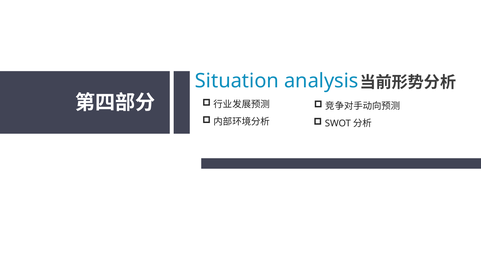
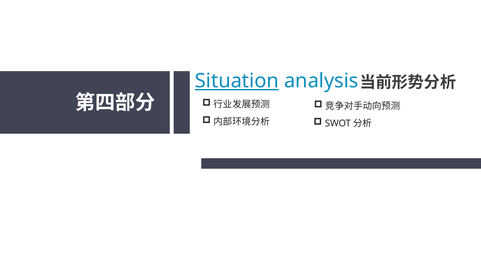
Situation underline: none -> present (237, 81)
